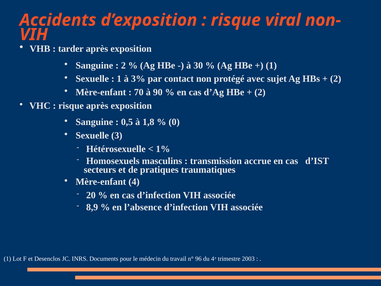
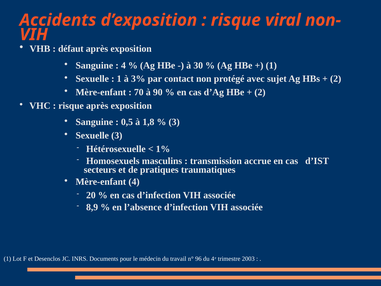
tarder: tarder -> défaut (71, 49)
2: 2 -> 4 (123, 65)
0: 0 -> 3 (174, 122)
